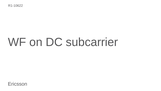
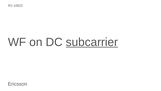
subcarrier underline: none -> present (92, 42)
